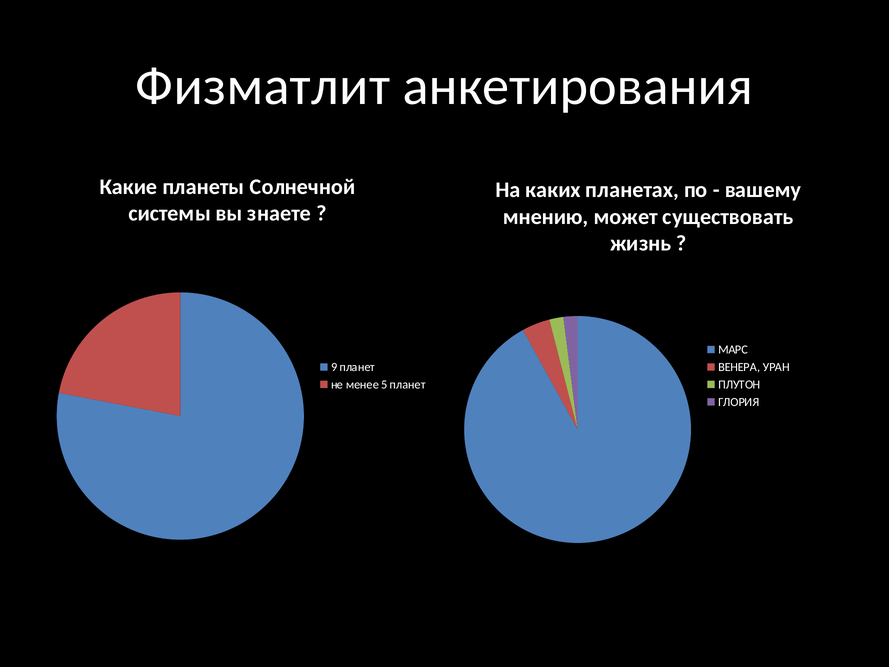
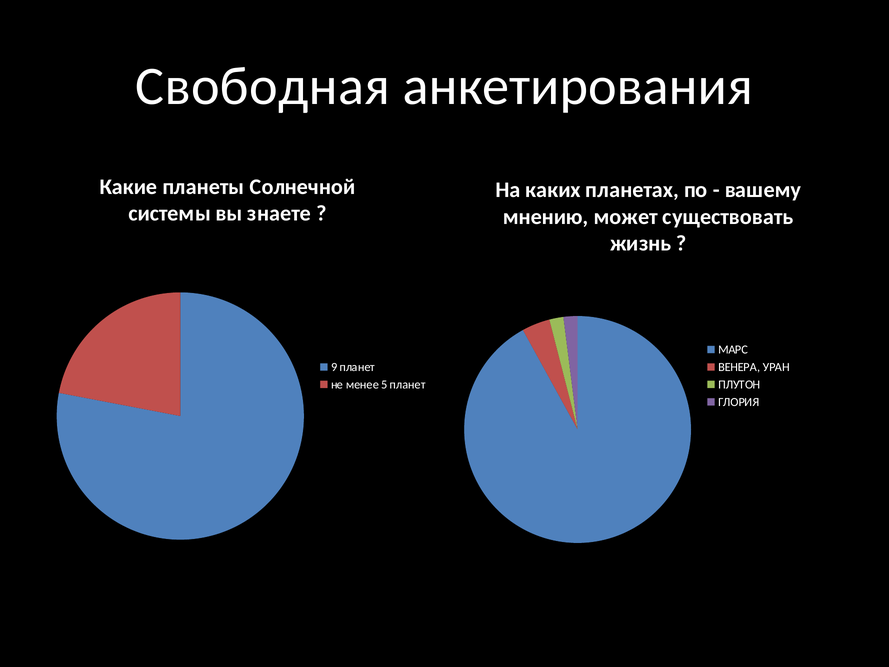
Физматлит: Физматлит -> Свободная (263, 86)
